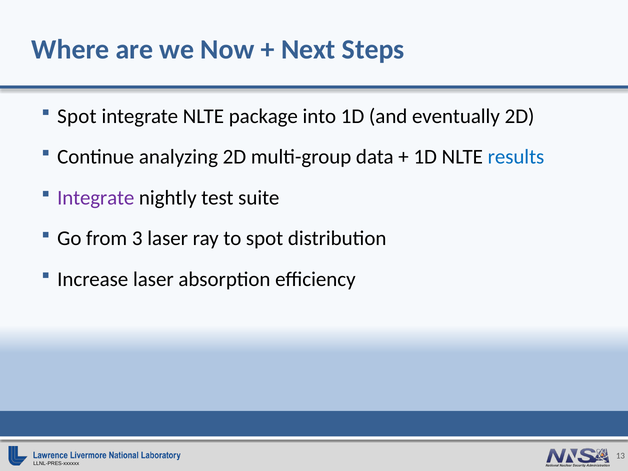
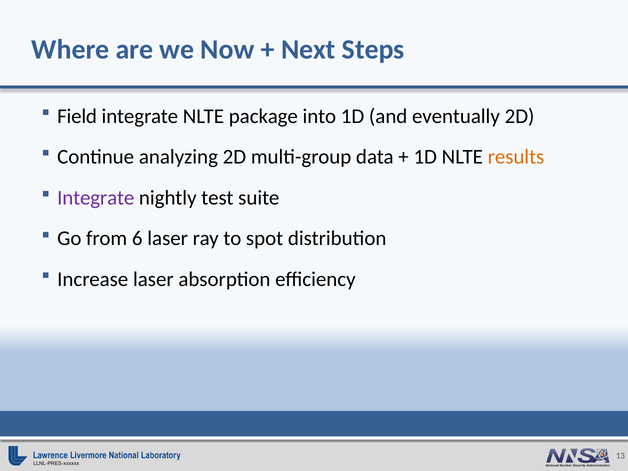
Spot: Spot -> Field (77, 116)
results colour: blue -> orange (516, 157)
3: 3 -> 6 (137, 239)
